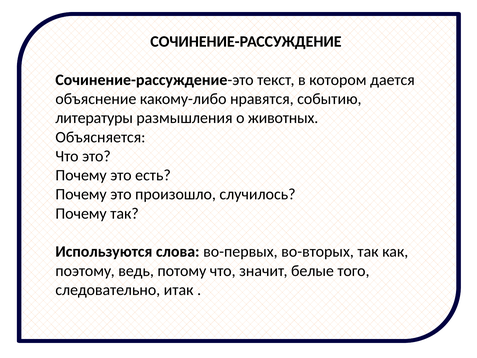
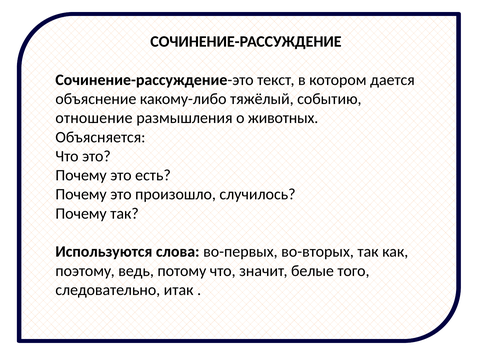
нравятся: нравятся -> тяжёлый (262, 99)
литературы: литературы -> отношение (94, 118)
